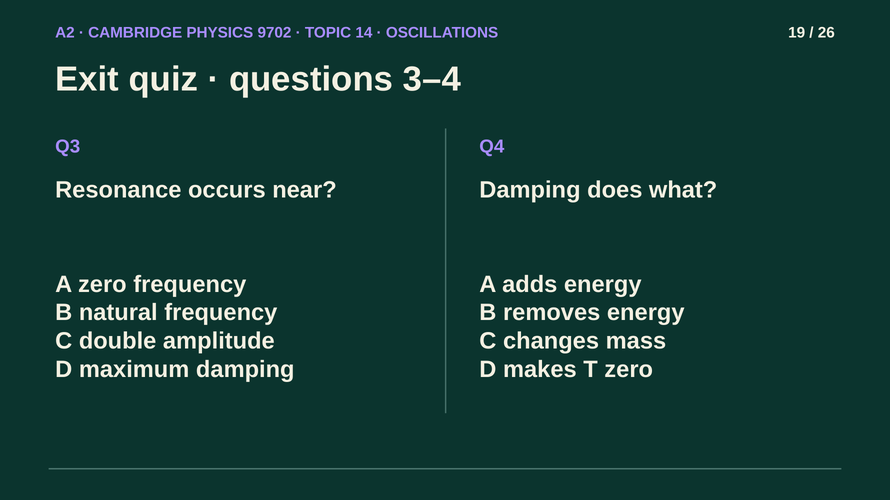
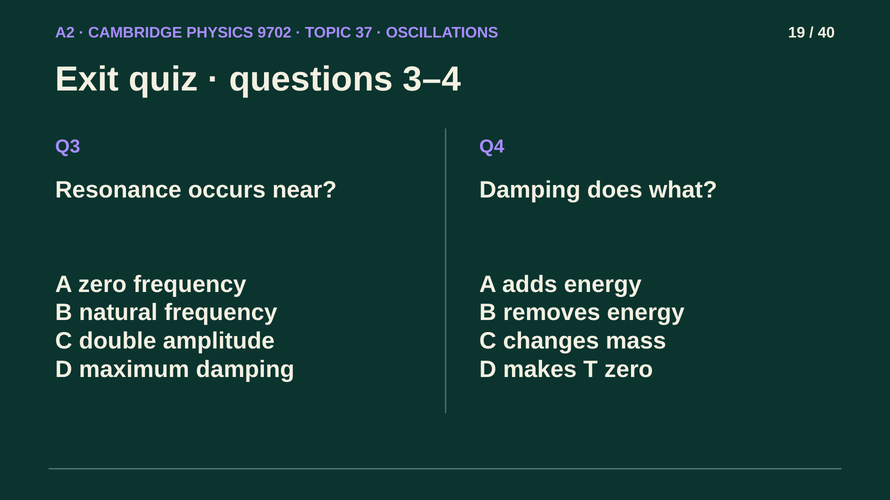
14: 14 -> 37 (364, 33)
26: 26 -> 40 (826, 33)
